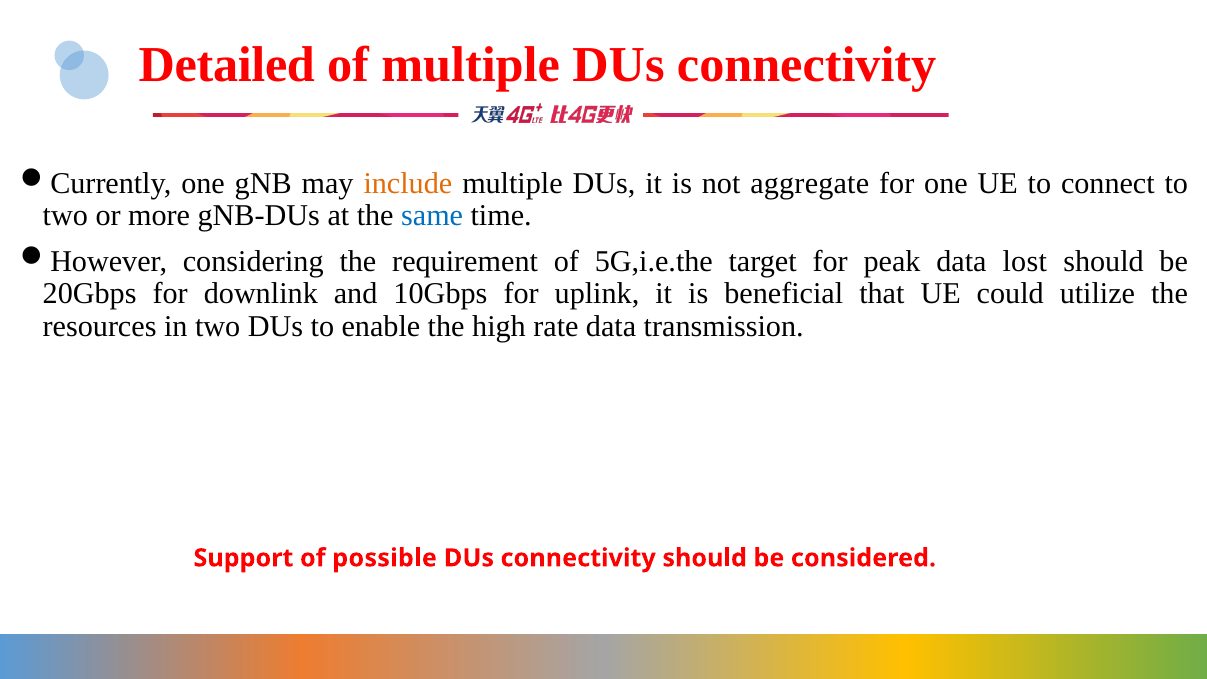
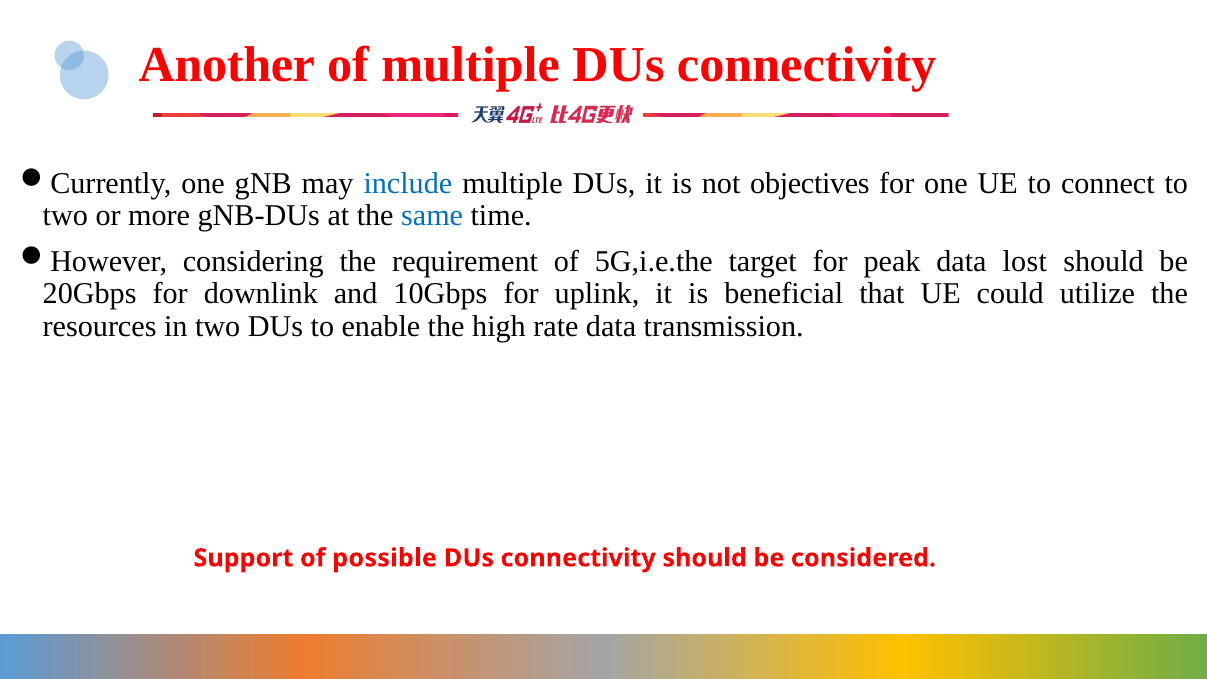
Detailed: Detailed -> Another (227, 64)
include colour: orange -> blue (408, 183)
aggregate: aggregate -> objectives (810, 183)
